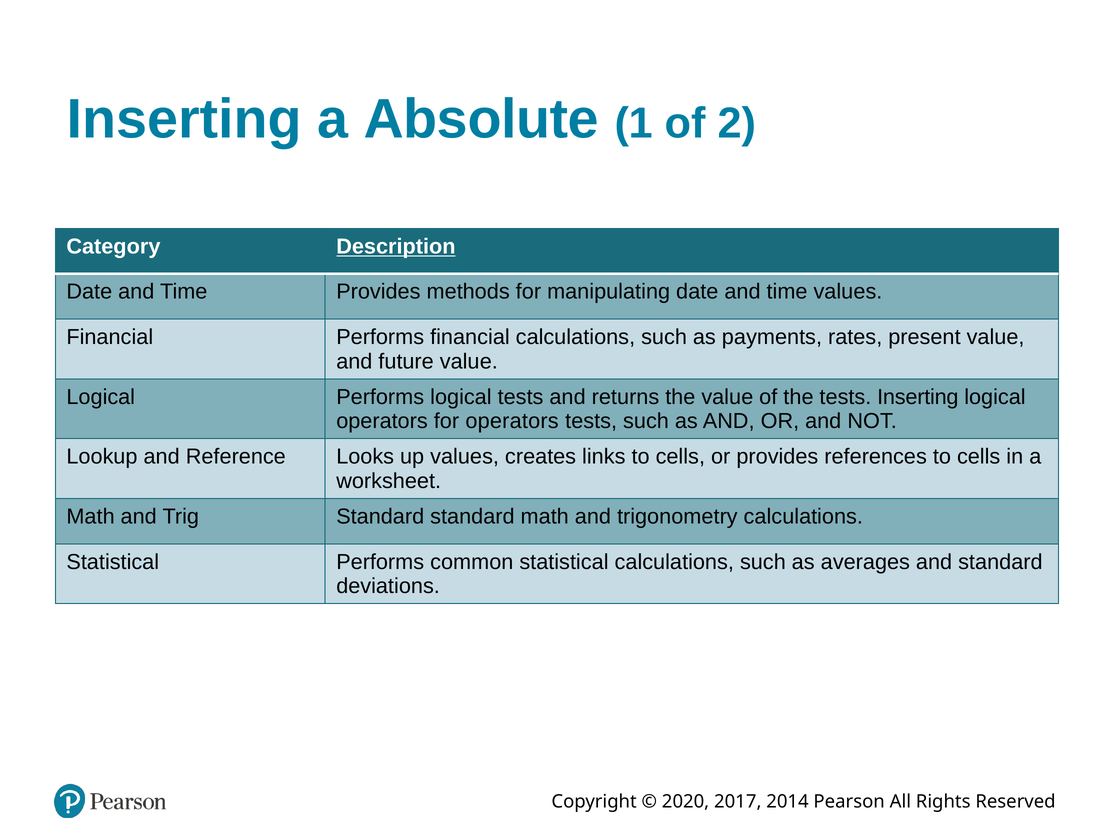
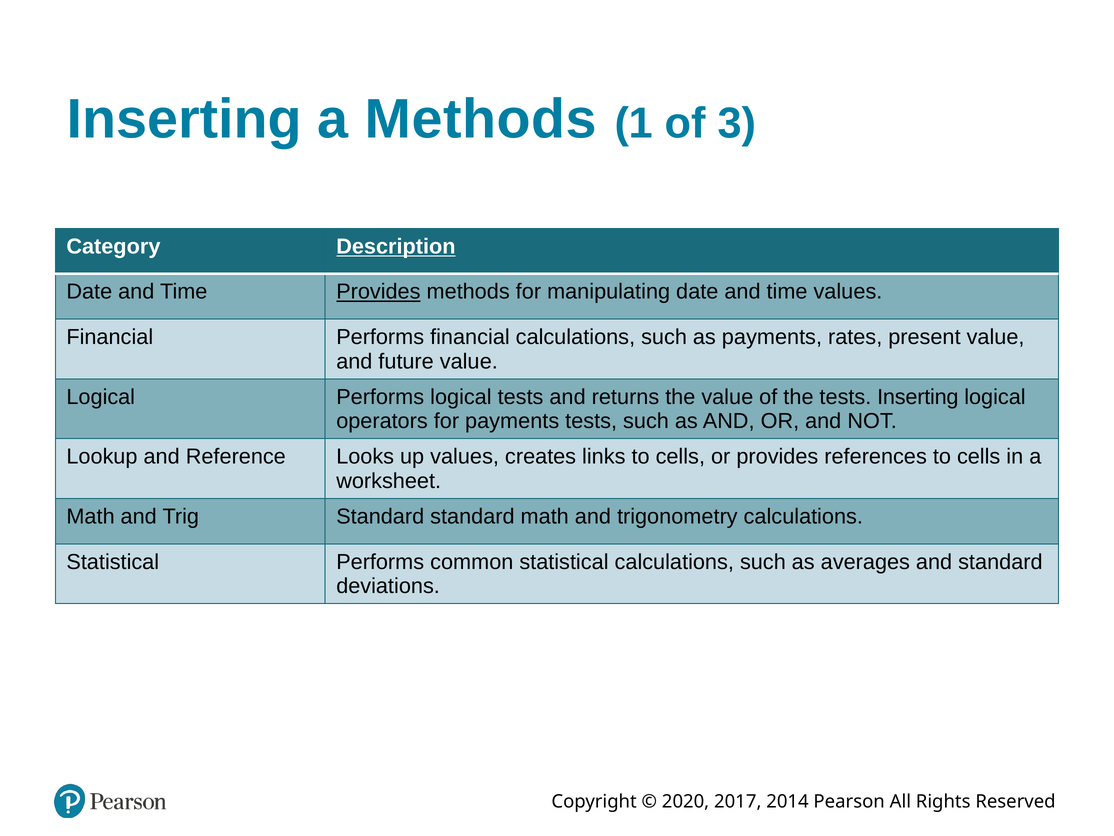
a Absolute: Absolute -> Methods (481, 119)
2: 2 -> 3 (737, 123)
Provides underline: none -> present (378, 292)
for operators: operators -> payments (512, 421)
